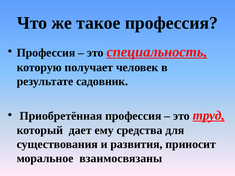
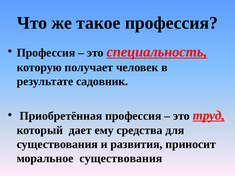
моральное взаимосвязаны: взаимосвязаны -> существования (121, 159)
